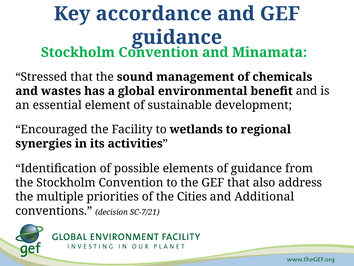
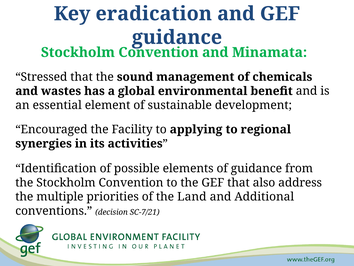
accordance: accordance -> eradication (154, 14)
wetlands: wetlands -> applying (196, 129)
Cities: Cities -> Land (192, 196)
